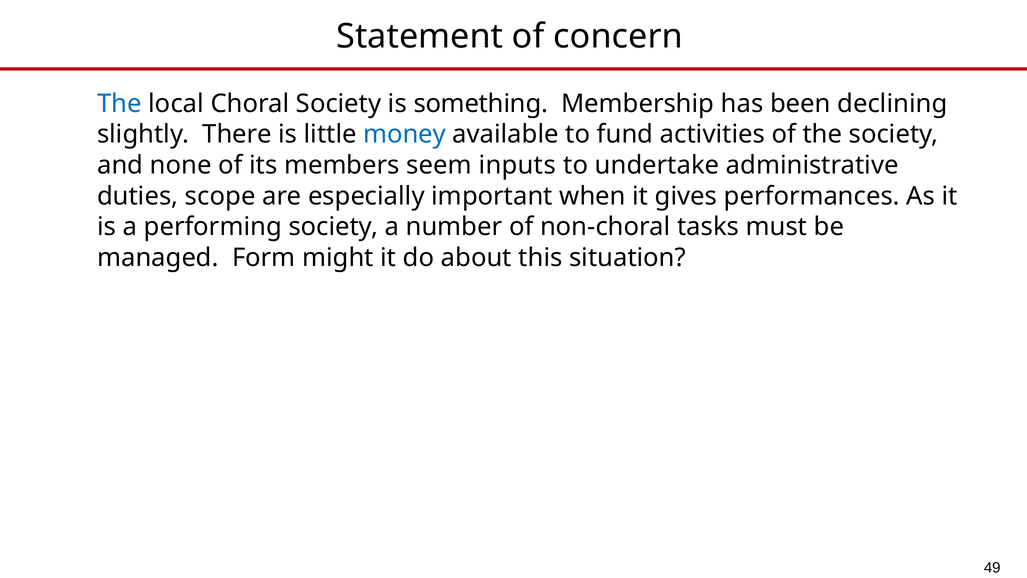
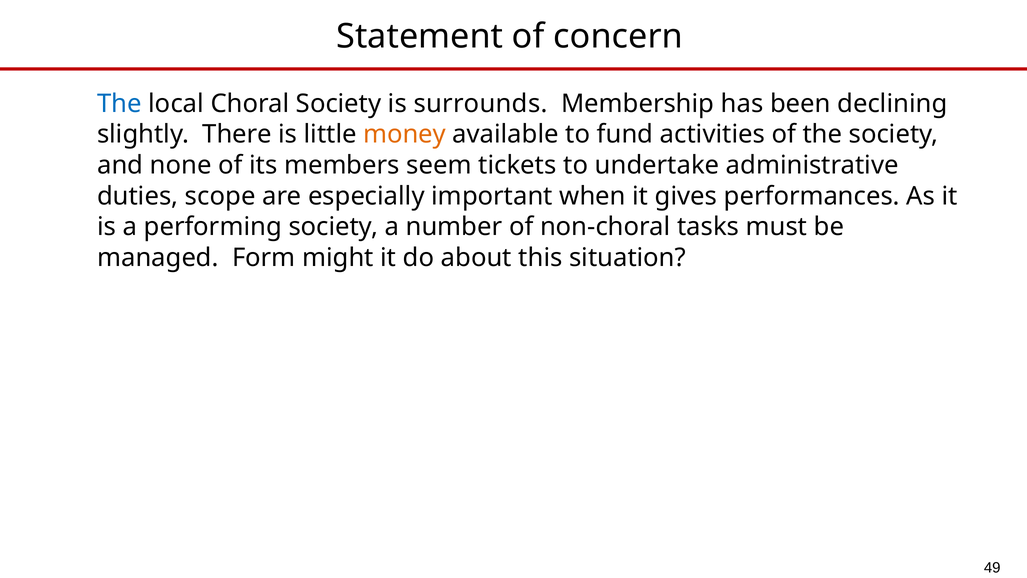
something: something -> surrounds (481, 104)
money colour: blue -> orange (405, 134)
inputs: inputs -> tickets (517, 165)
